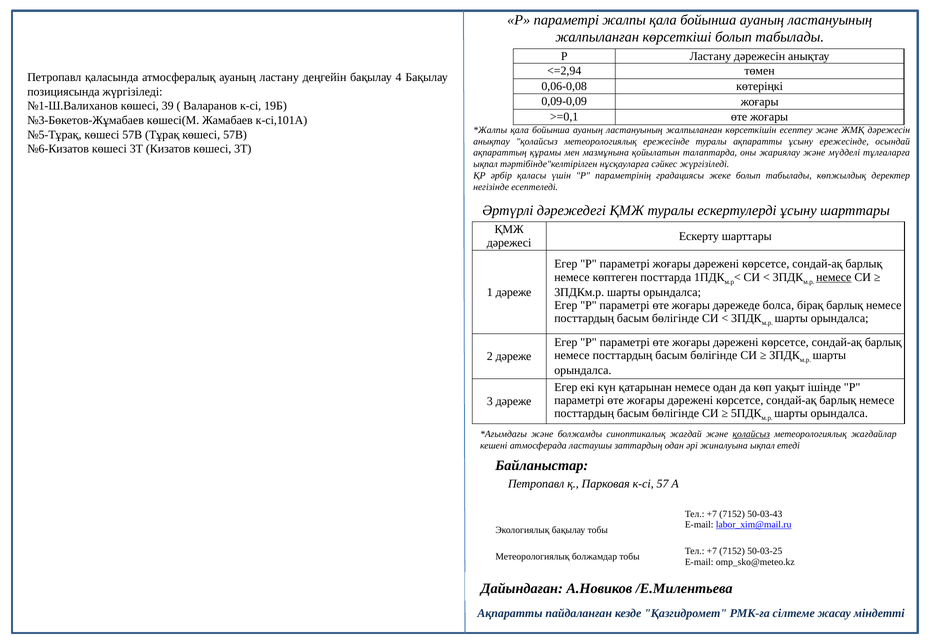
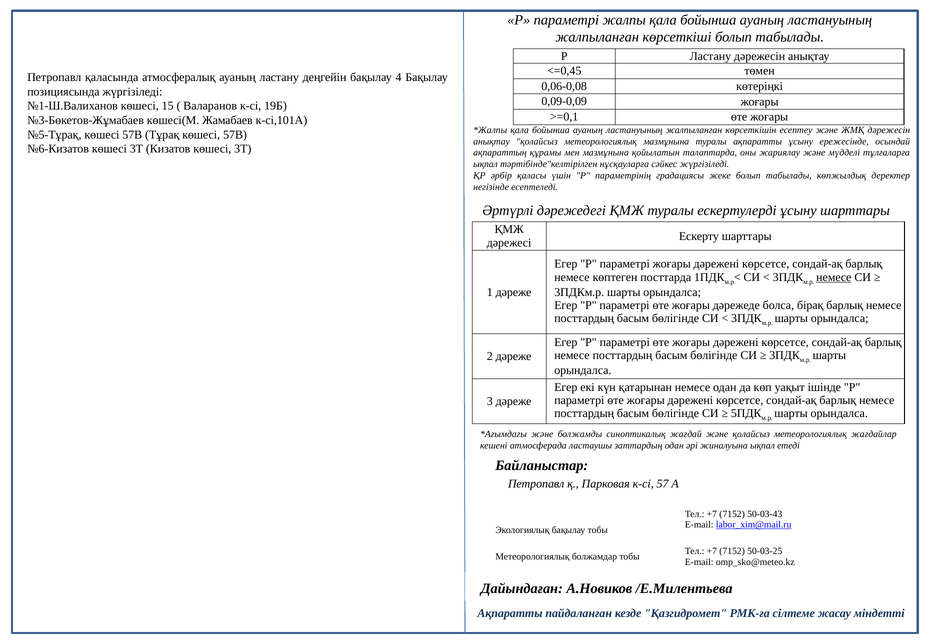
<=2,94: <=2,94 -> <=0,45 (564, 71)
39: 39 -> 15 (168, 106)
метеорологиялық ережесінде: ережесінде -> мазмұнына (666, 141)
қолайсыз underline: present -> none (751, 434)
